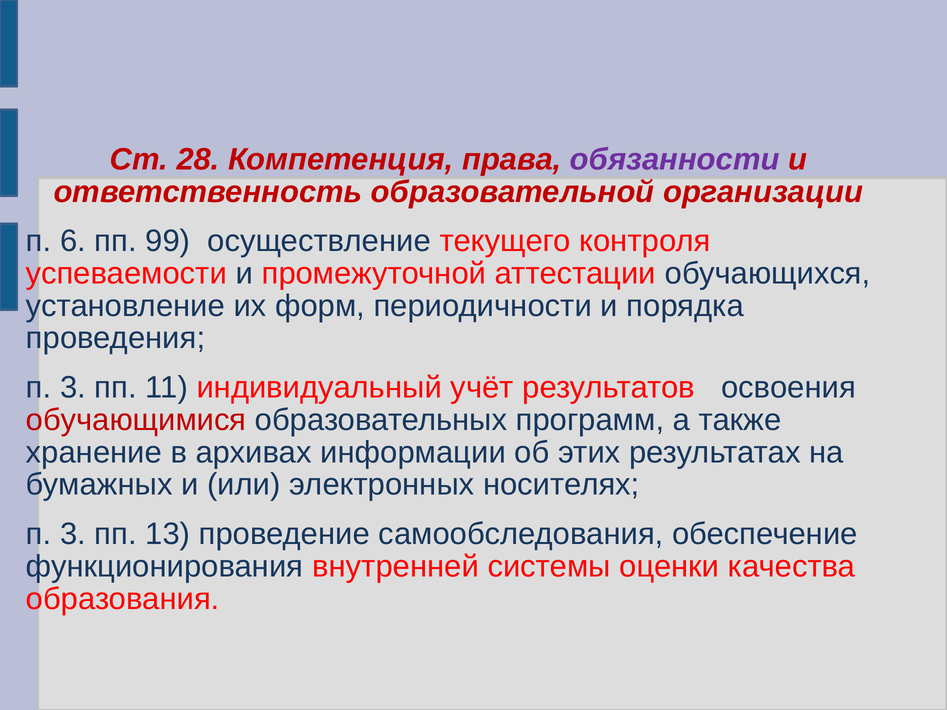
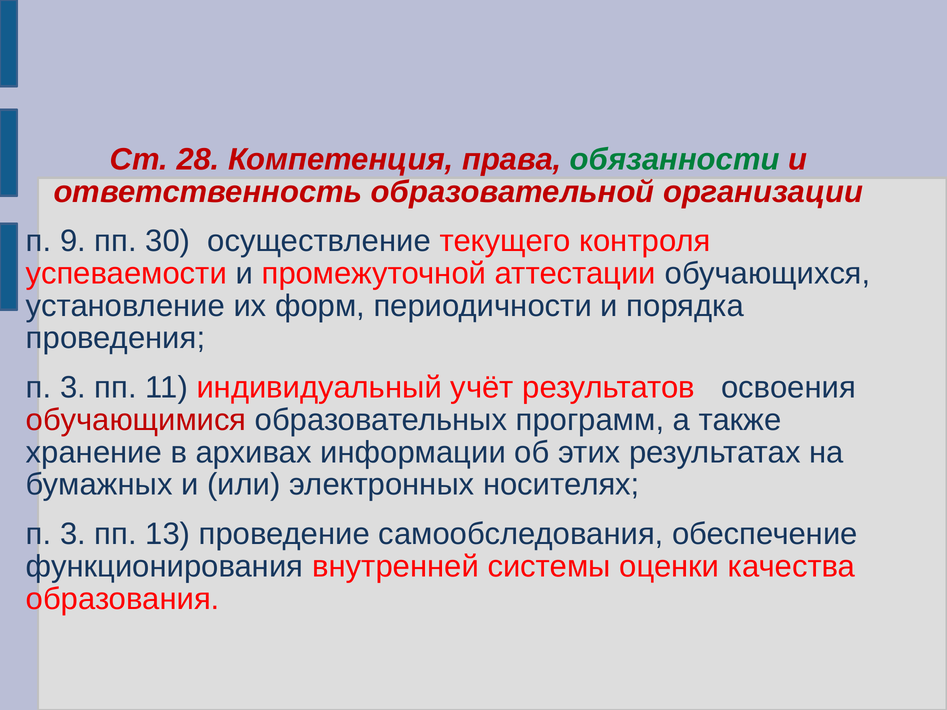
обязанности colour: purple -> green (675, 160)
6: 6 -> 9 (73, 241)
99: 99 -> 30 (168, 241)
